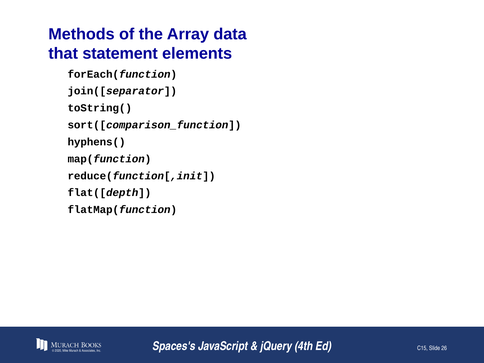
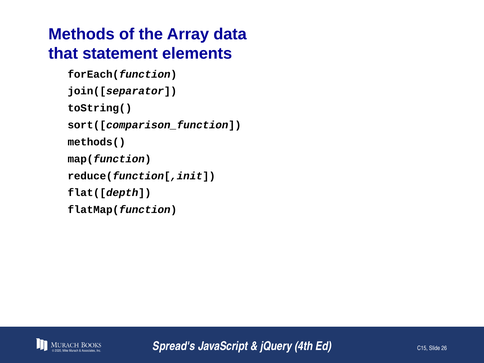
hyphens(: hyphens( -> methods( (97, 142)
Spaces's: Spaces's -> Spread's (174, 346)
